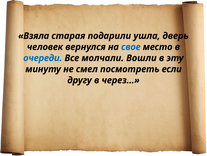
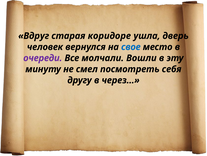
Взяла: Взяла -> Вдруг (34, 36)
подарили: подарили -> коридоре (109, 36)
очереди colour: blue -> purple (43, 58)
если: если -> себя (172, 69)
